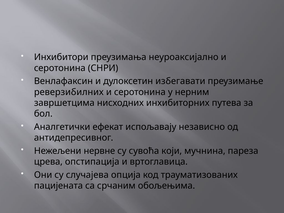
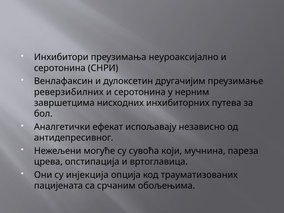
избегавати: избегавати -> другачијим (180, 81)
нервне: нервне -> могуће (99, 151)
случајева: случајева -> инјекција (87, 175)
